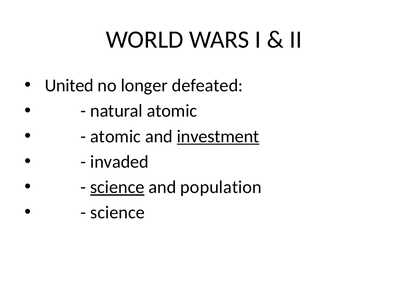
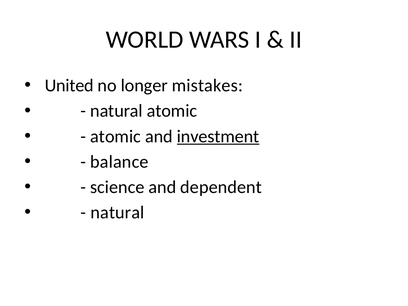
defeated: defeated -> mistakes (207, 86)
invaded: invaded -> balance (119, 162)
science underline: present -> none (117, 187)
population: population -> dependent (221, 187)
science: science -> natural (117, 213)
